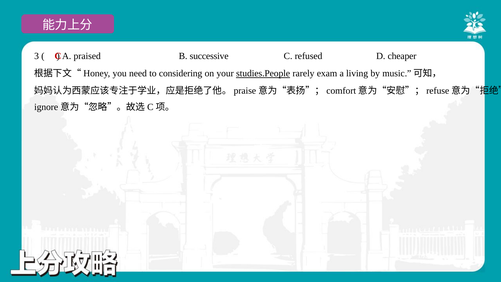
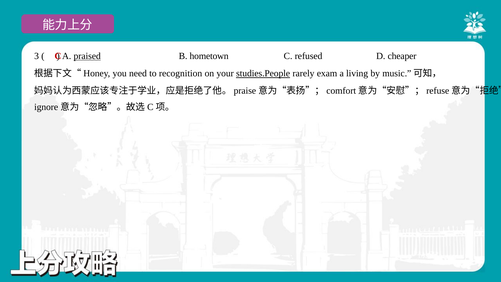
praised underline: none -> present (87, 56)
successive: successive -> hometown (209, 56)
considering: considering -> recognition (181, 73)
